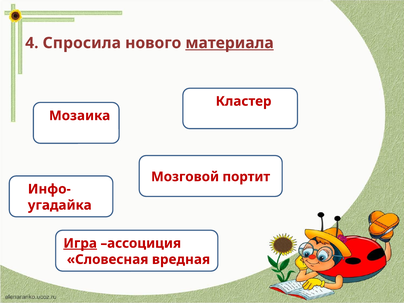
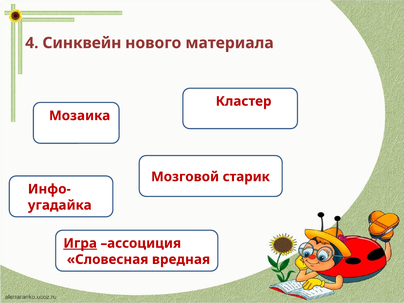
Спросила: Спросила -> Синквейн (82, 43)
материала underline: present -> none (230, 43)
портит: портит -> старик (246, 177)
